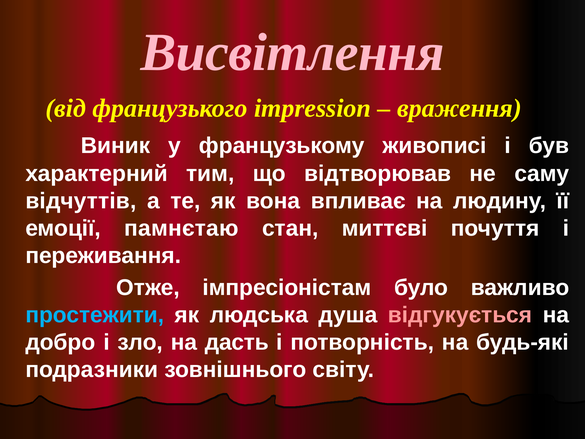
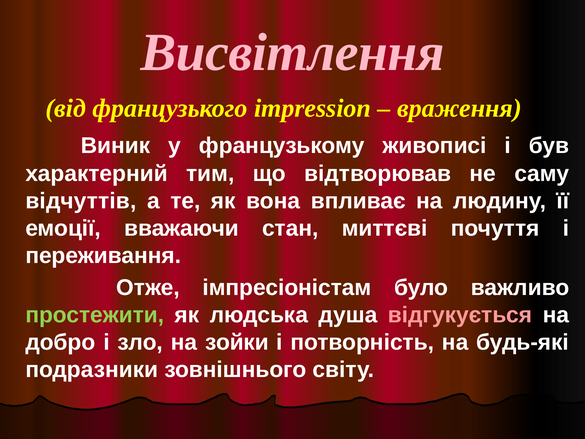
памнєтаю: памнєтаю -> вважаючи (182, 228)
простежити colour: light blue -> light green (95, 315)
дасть: дасть -> зойки (237, 342)
